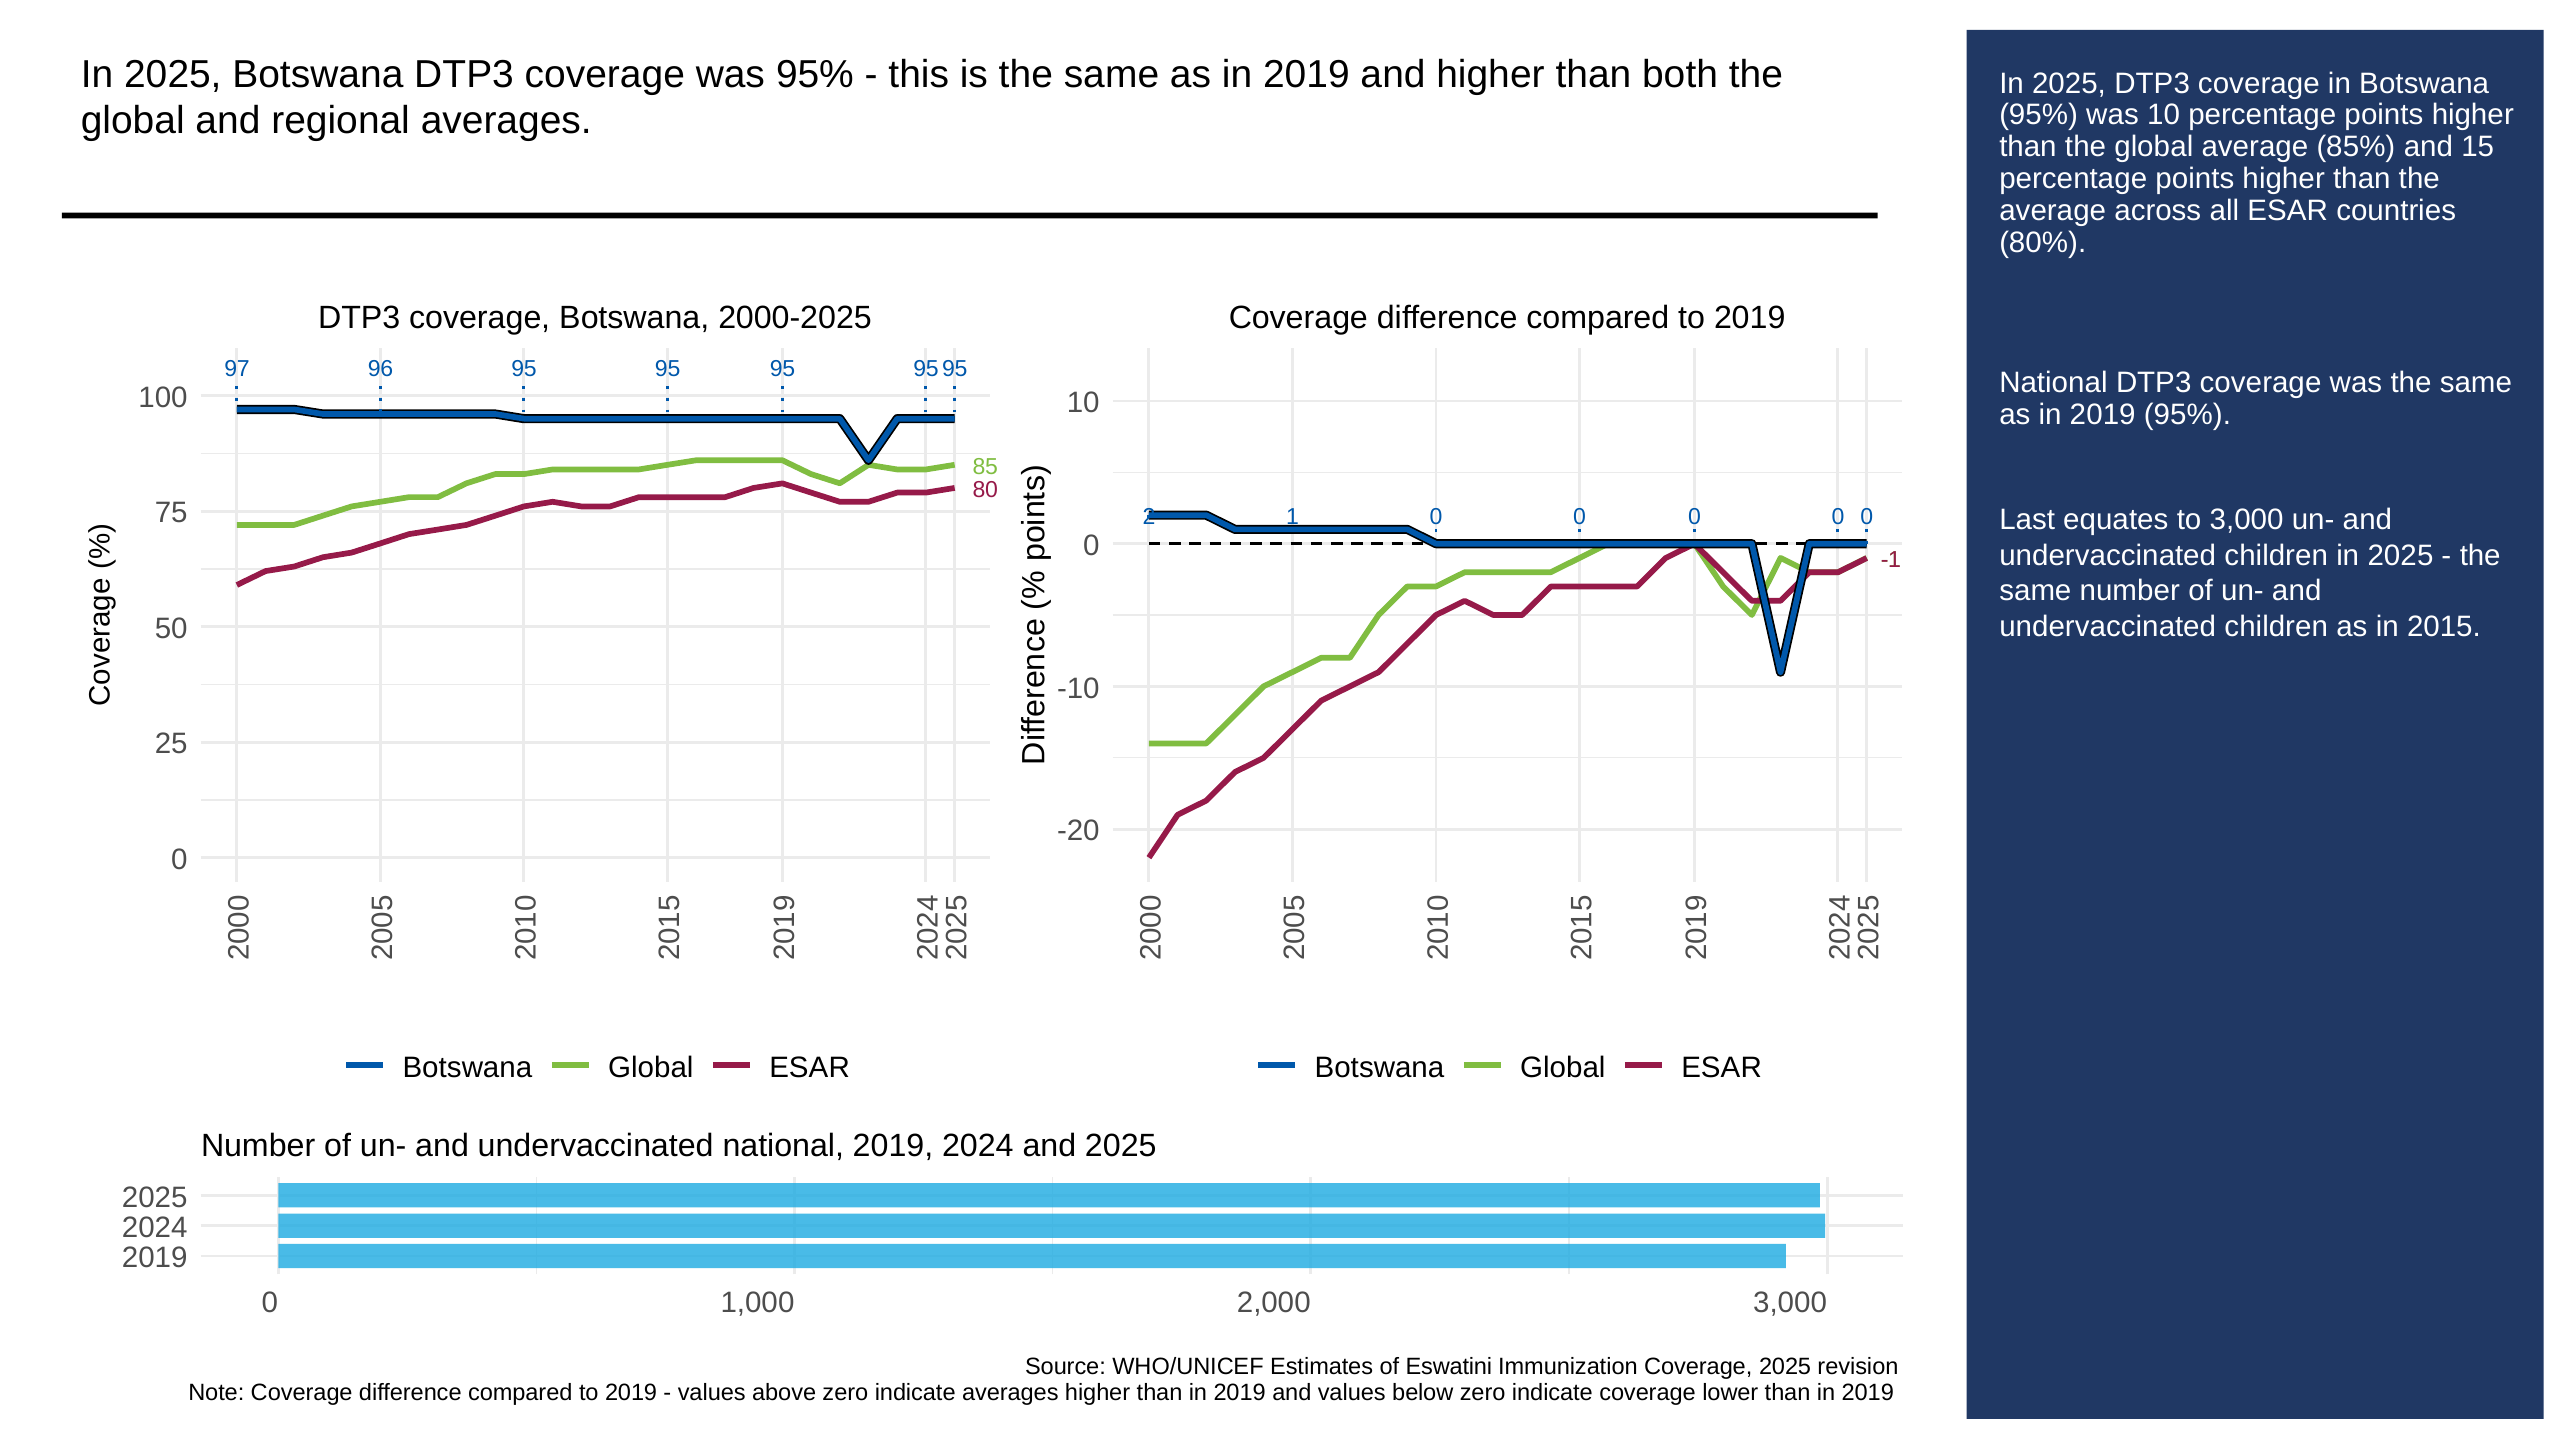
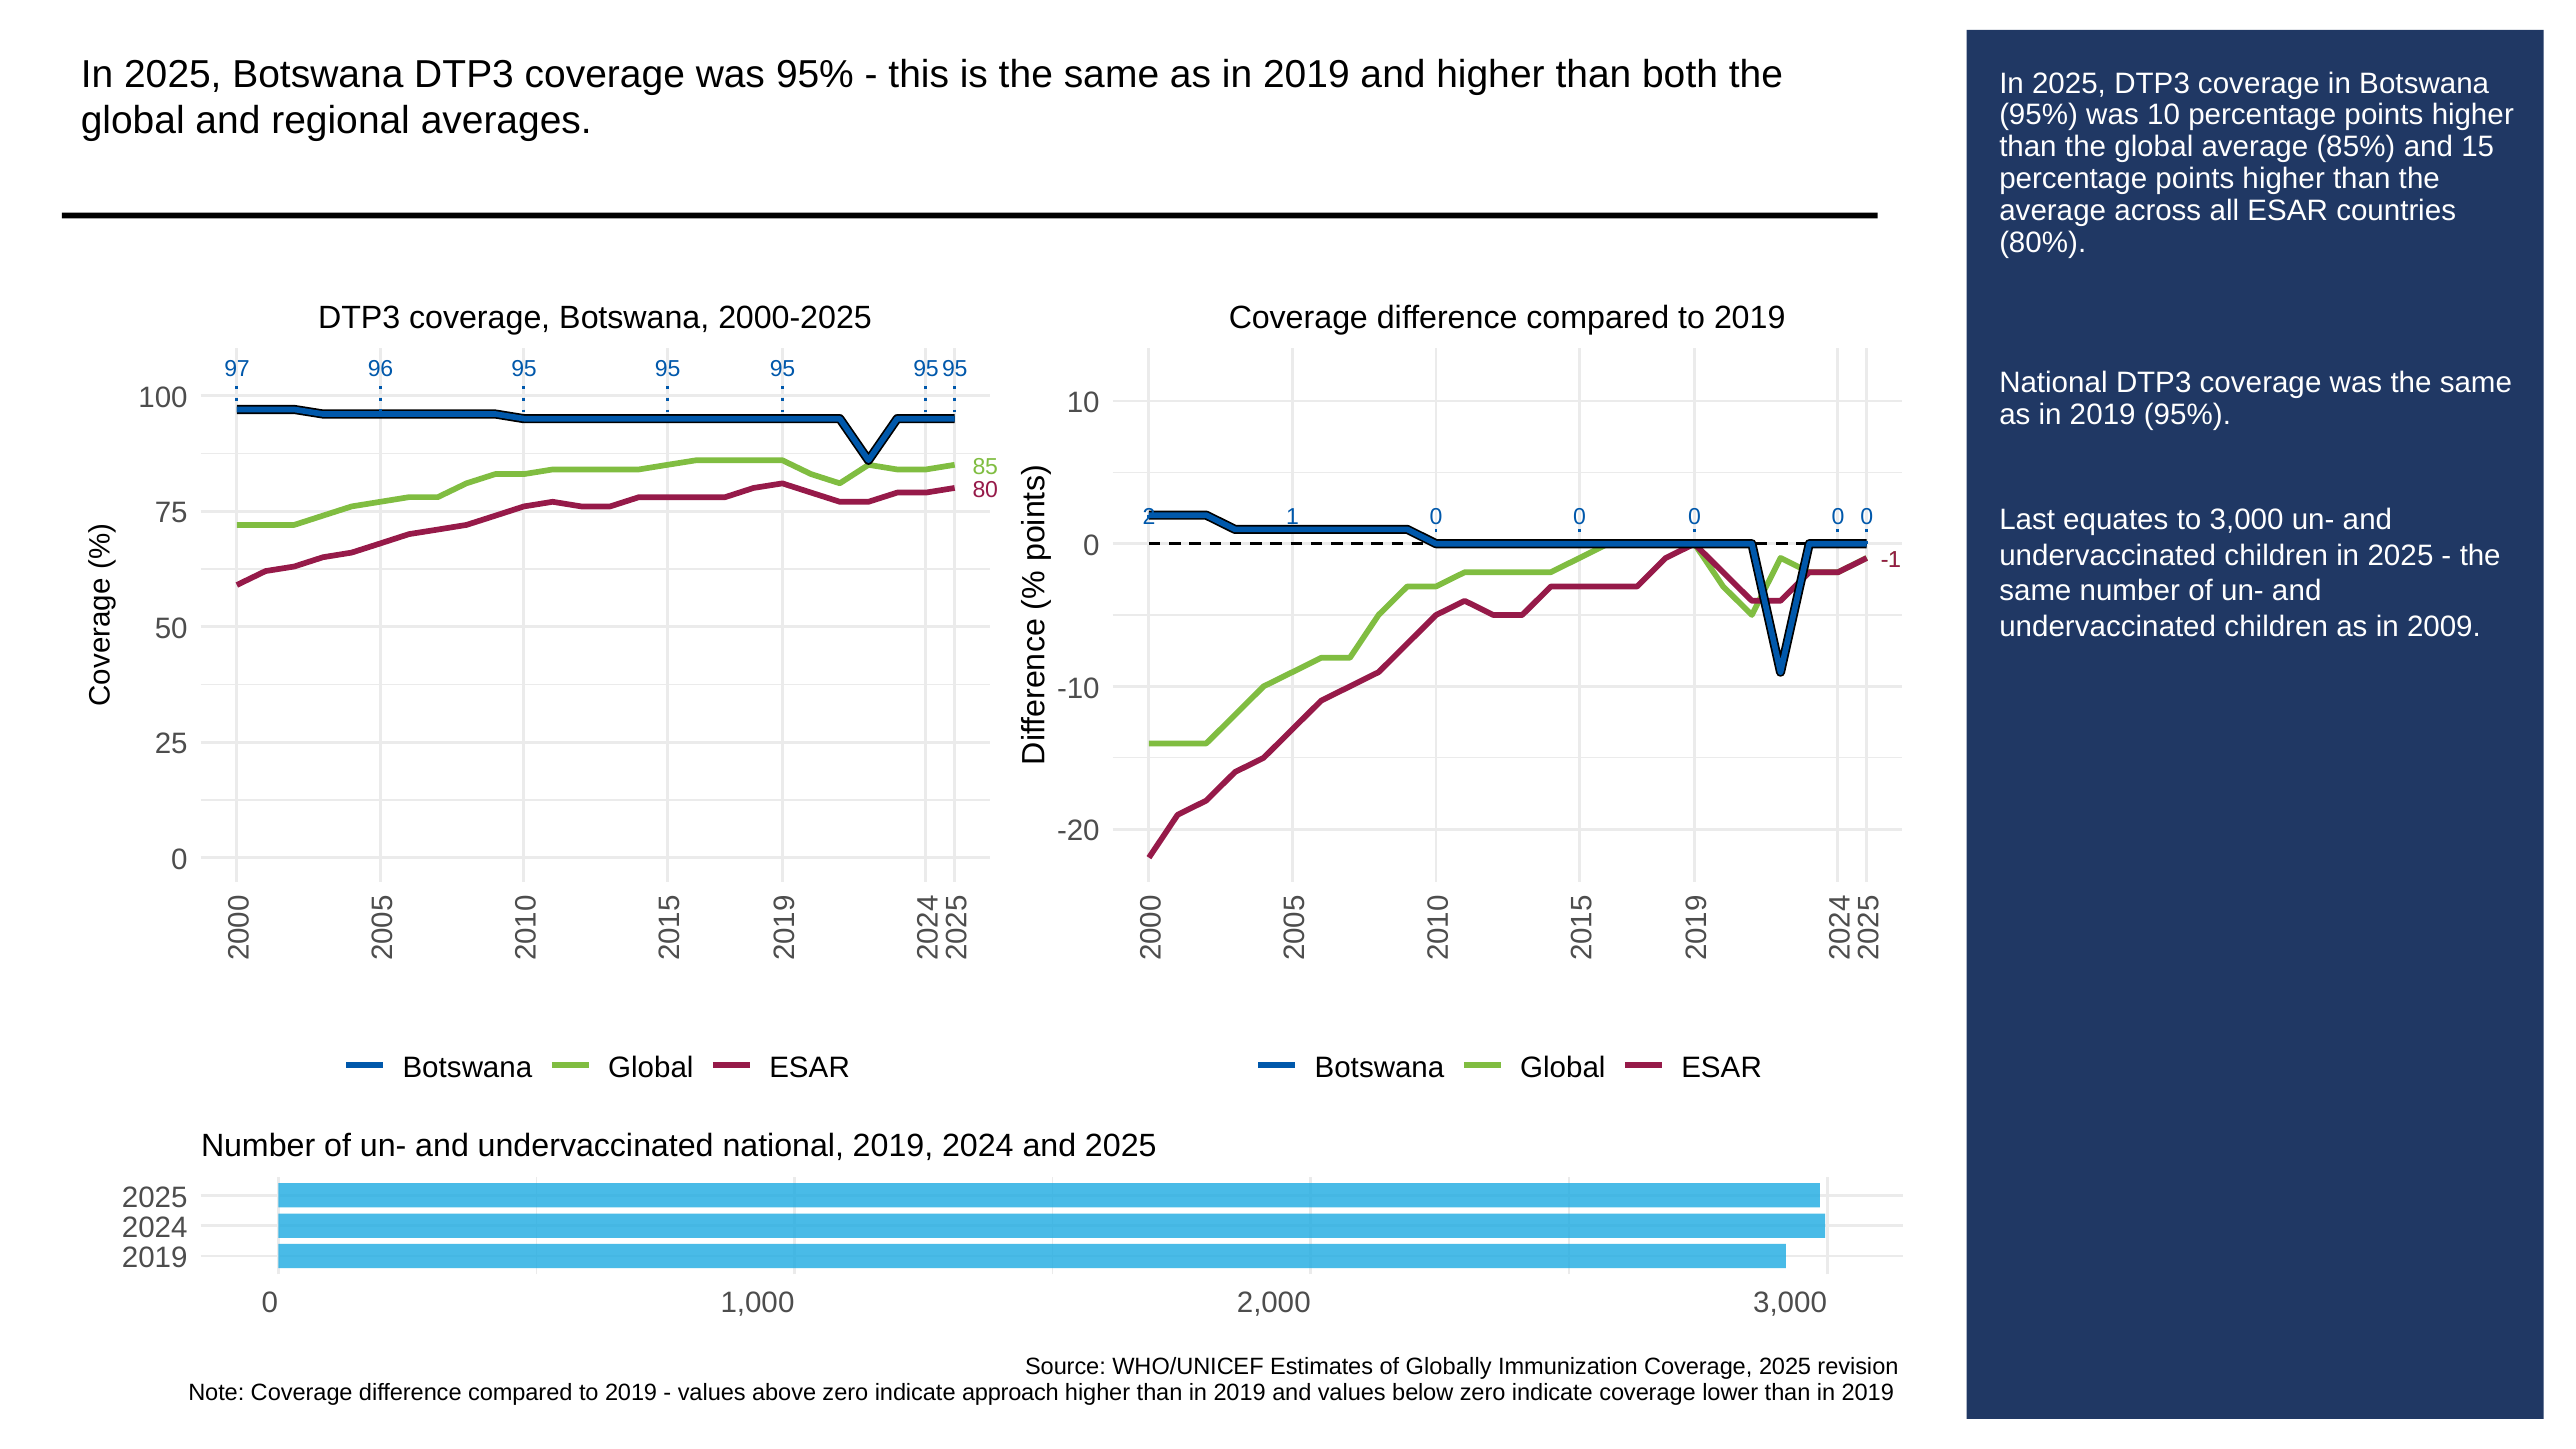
2015: 2015 -> 2009 (2444, 626)
Eswatini: Eswatini -> Globally (1449, 1367)
indicate averages: averages -> approach (1010, 1392)
